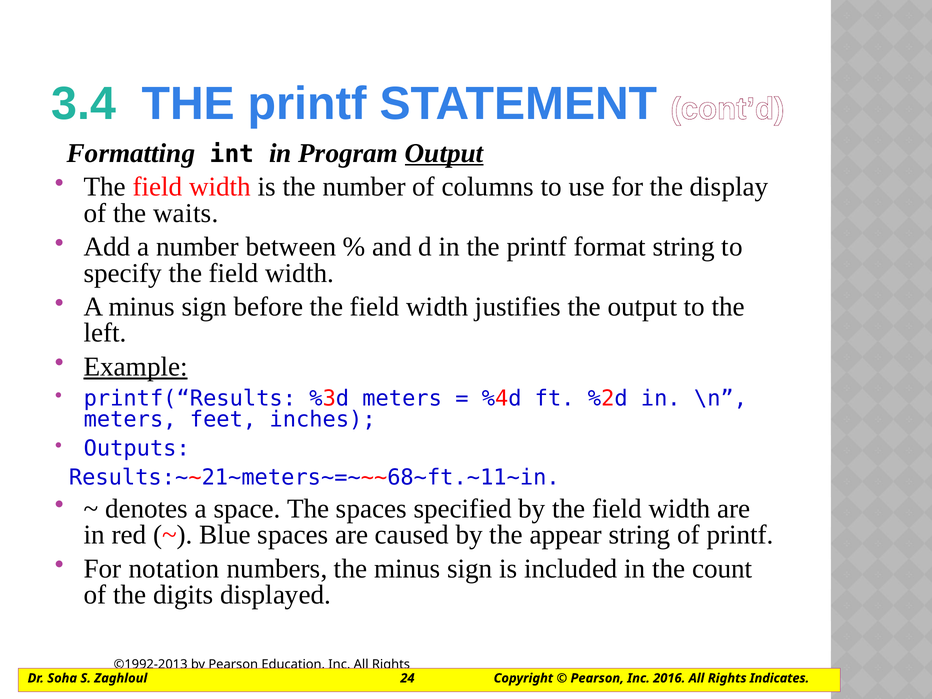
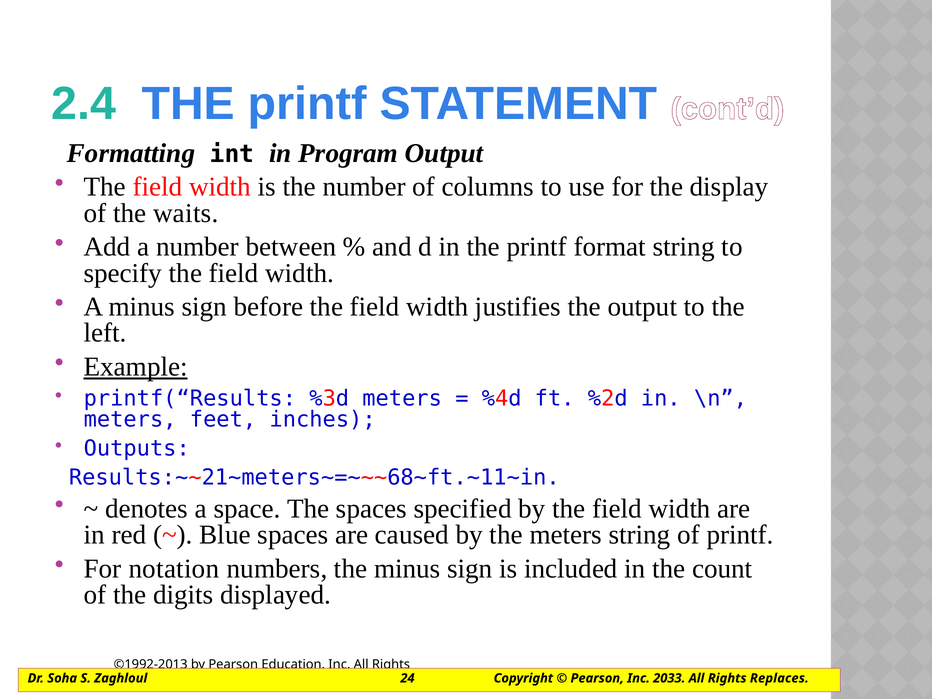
3.4: 3.4 -> 2.4 (84, 104)
Output underline: present -> none (444, 153)
the appear: appear -> meters (566, 535)
2016: 2016 -> 2033 (669, 678)
Indicates: Indicates -> Replaces (779, 678)
